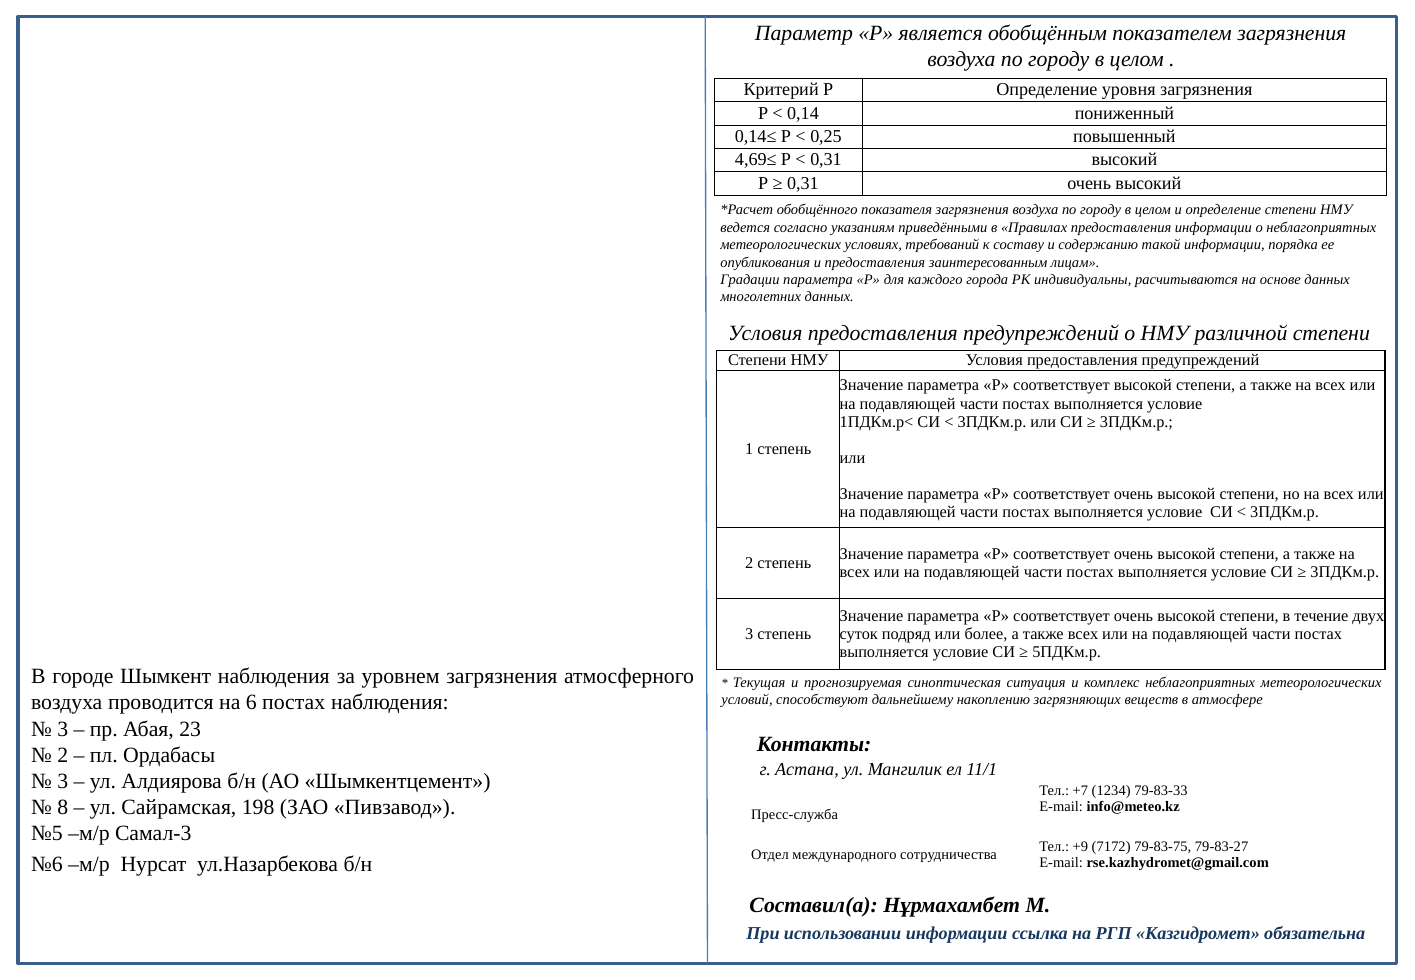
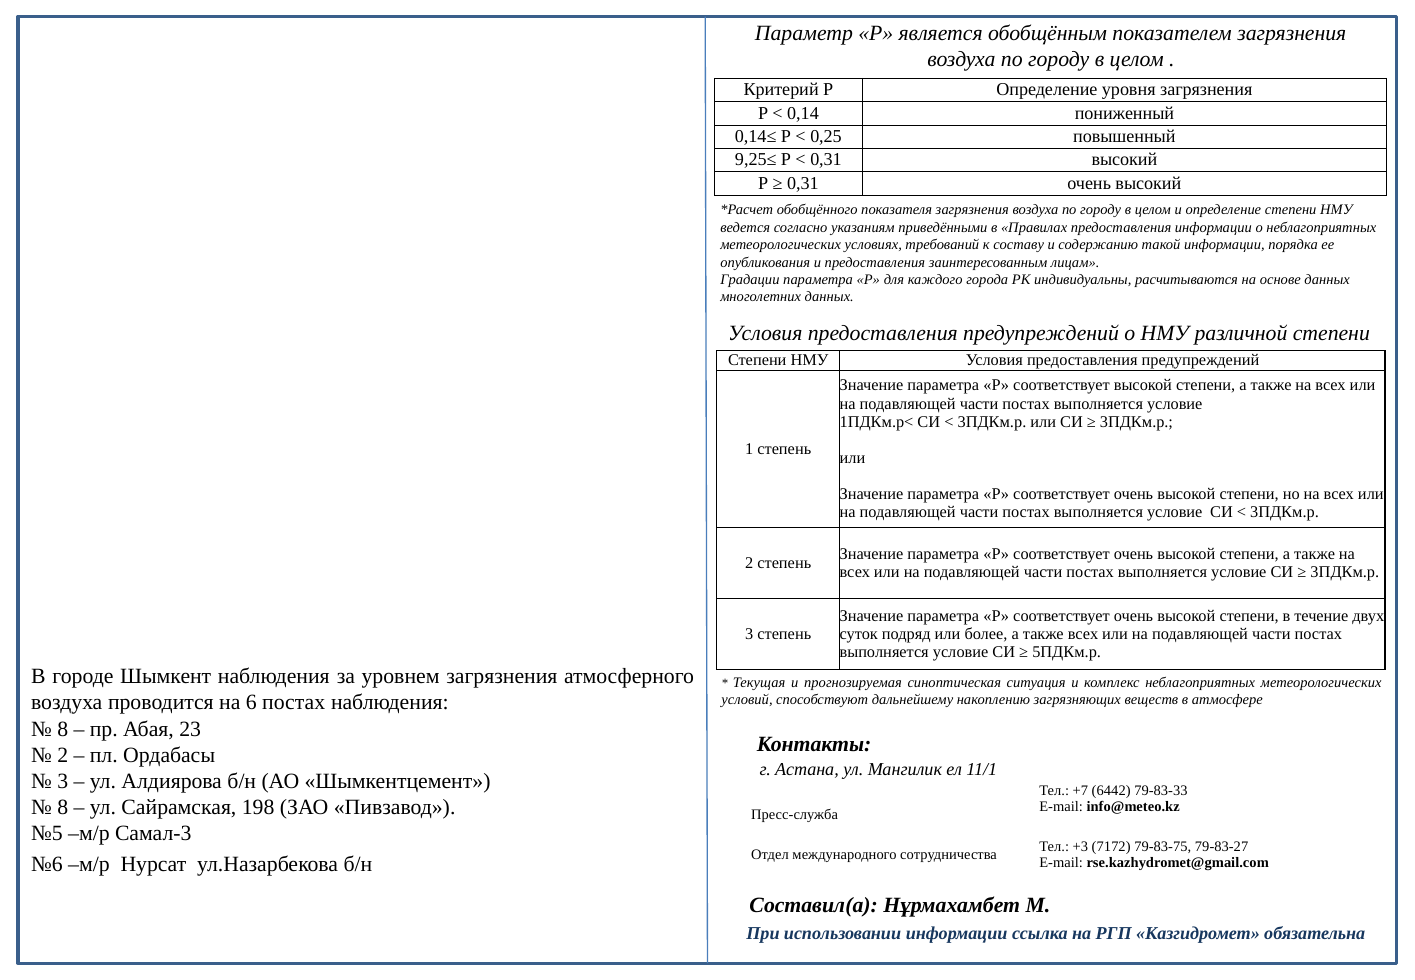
4,69≤: 4,69≤ -> 9,25≤ (756, 160)
3: 3 -> 8 (63, 729)
1234: 1234 -> 6442 (1111, 790)
+9: +9 -> +3 (1080, 847)
